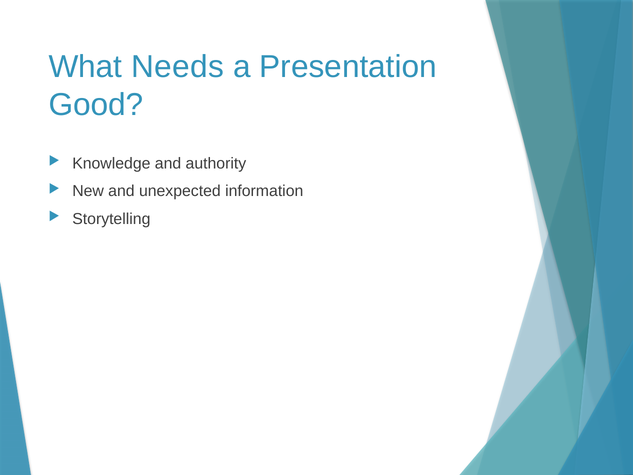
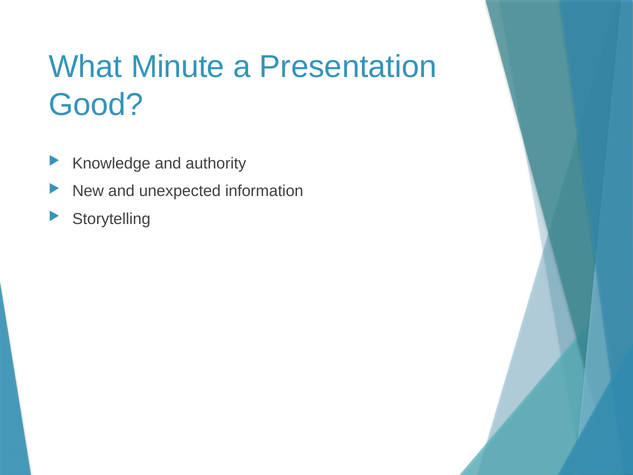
Needs: Needs -> Minute (178, 67)
